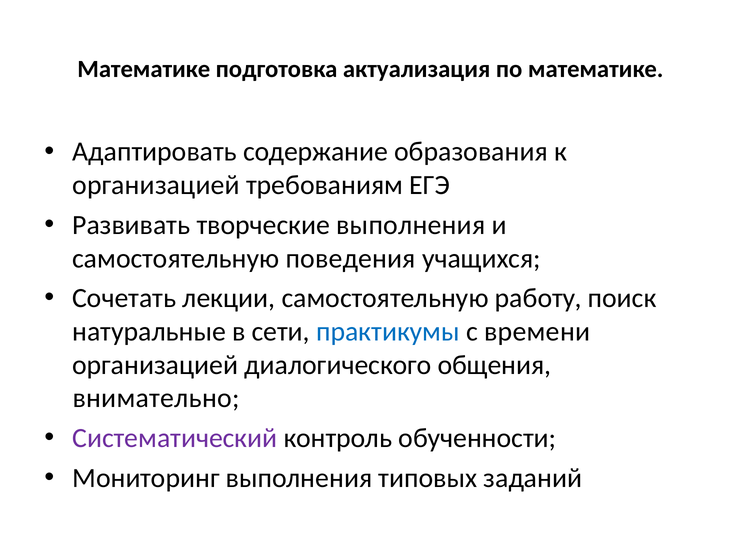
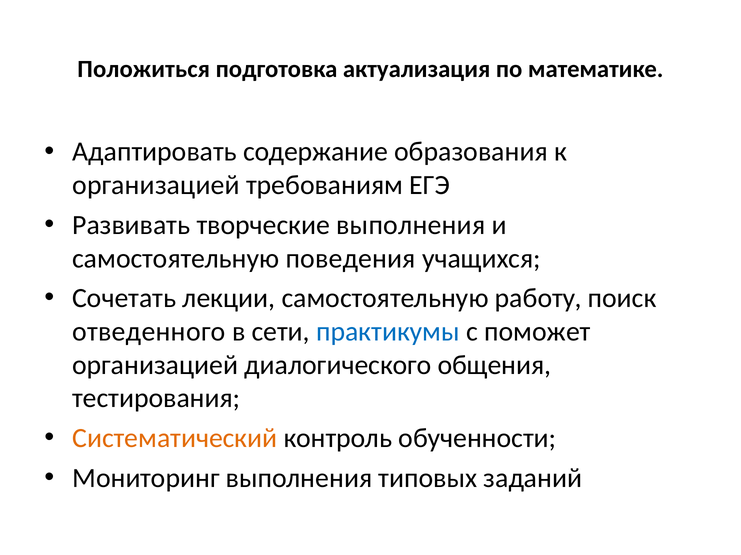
Математике: Математике -> Положиться (144, 69)
натуральные: натуральные -> отведенного (149, 332)
времени: времени -> поможет (537, 332)
внимательно: внимательно -> тестирования (156, 399)
Систематический colour: purple -> orange (175, 439)
